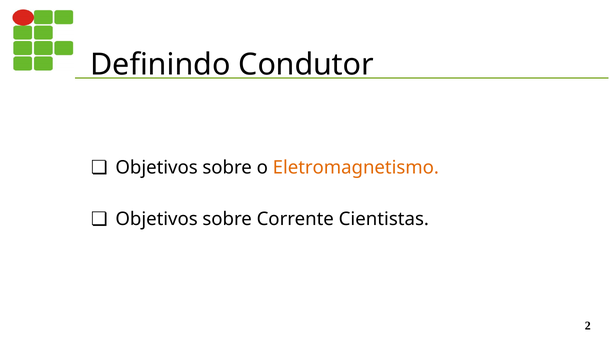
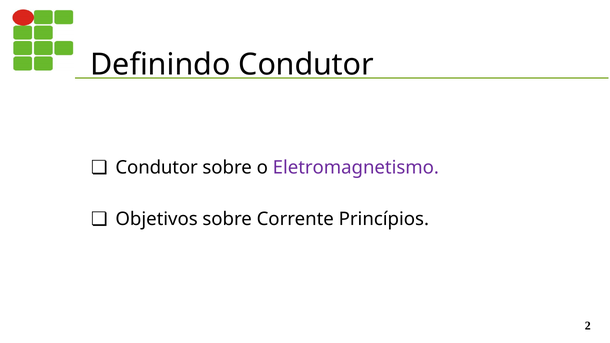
Objetivos: Objetivos -> Condutor (157, 168)
Eletromagnetismo colour: orange -> purple (356, 168)
Cientistas: Cientistas -> Princípios (384, 219)
